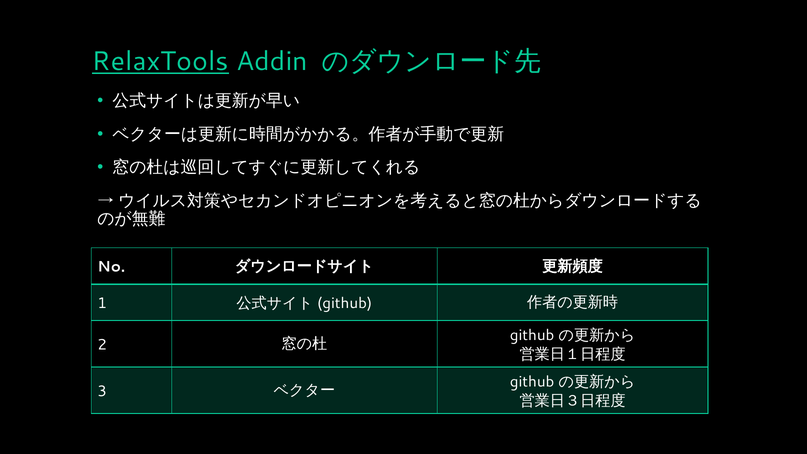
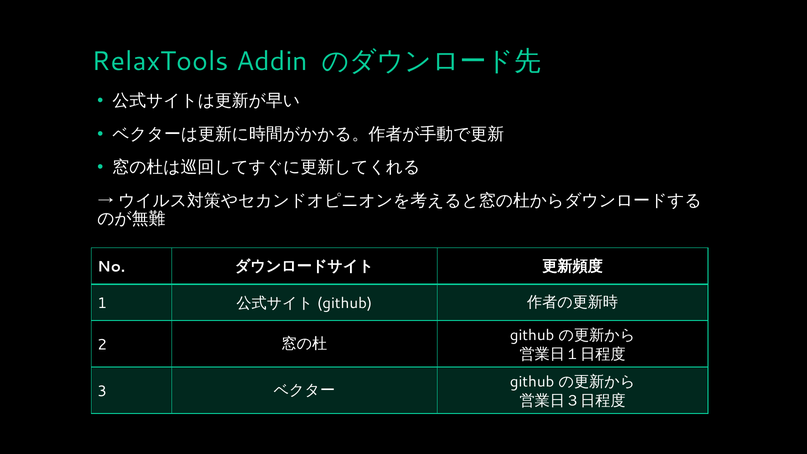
RelaxTools underline: present -> none (160, 62)
